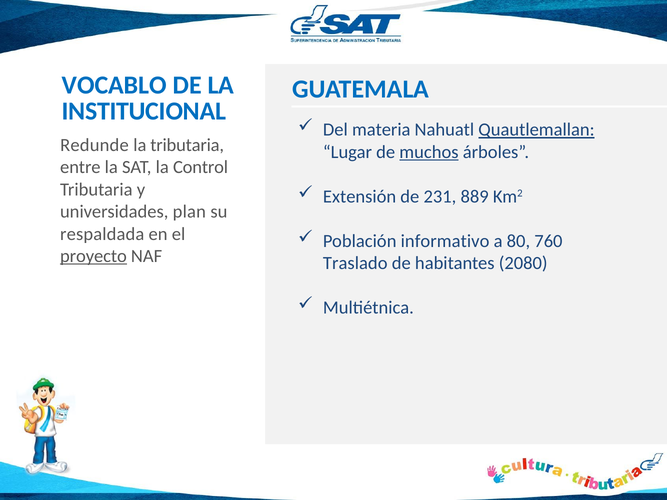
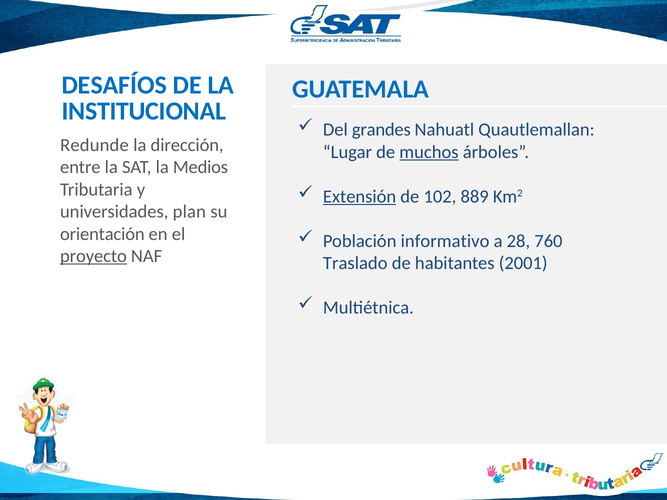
VOCABLO: VOCABLO -> DESAFÍOS (114, 85)
materia: materia -> grandes (381, 130)
Quautlemallan underline: present -> none (536, 130)
la tributaria: tributaria -> dirección (187, 145)
Control: Control -> Medios (201, 167)
Extensión underline: none -> present (360, 197)
231: 231 -> 102 (440, 197)
respaldada: respaldada -> orientación (102, 234)
80: 80 -> 28 (518, 241)
2080: 2080 -> 2001 (523, 263)
